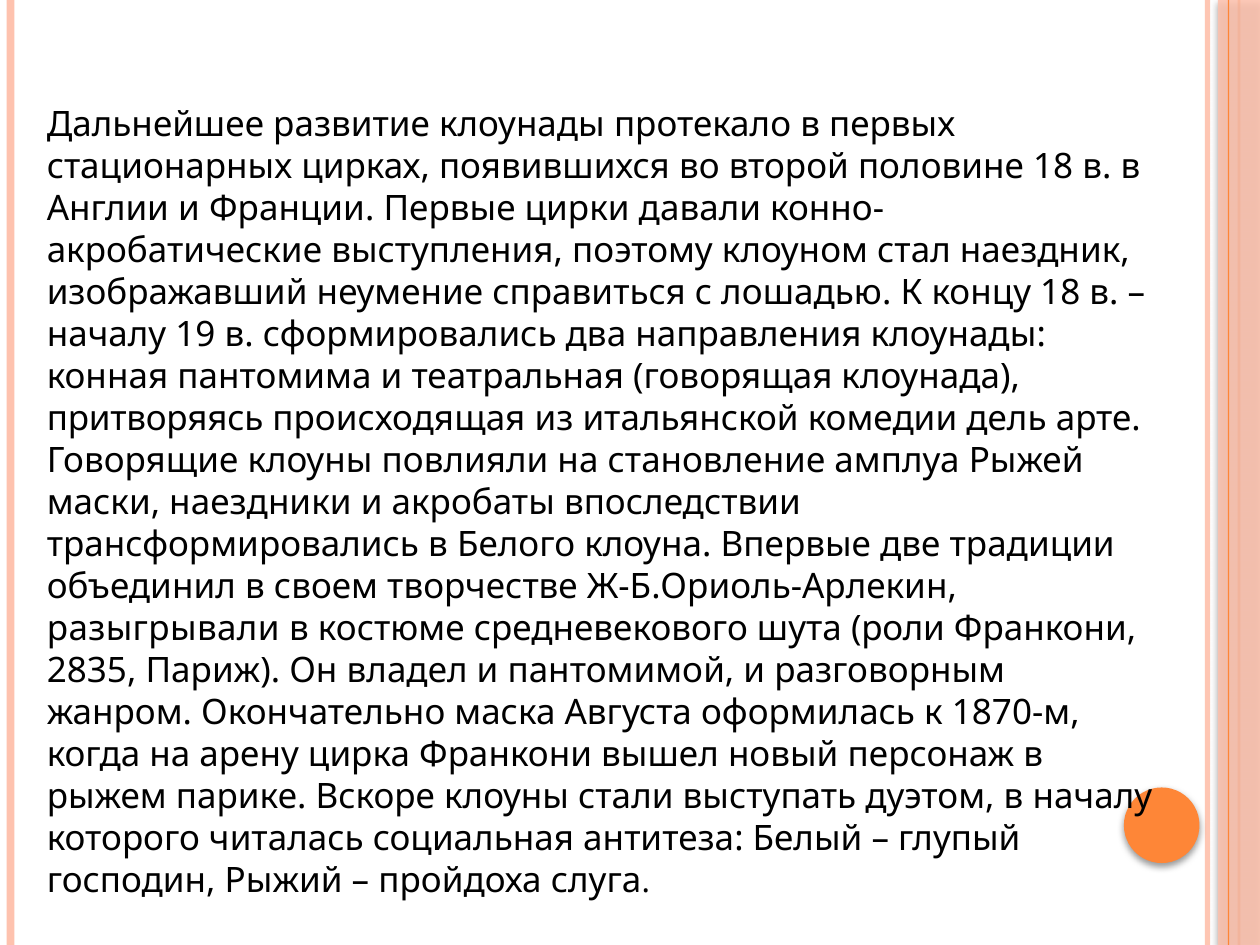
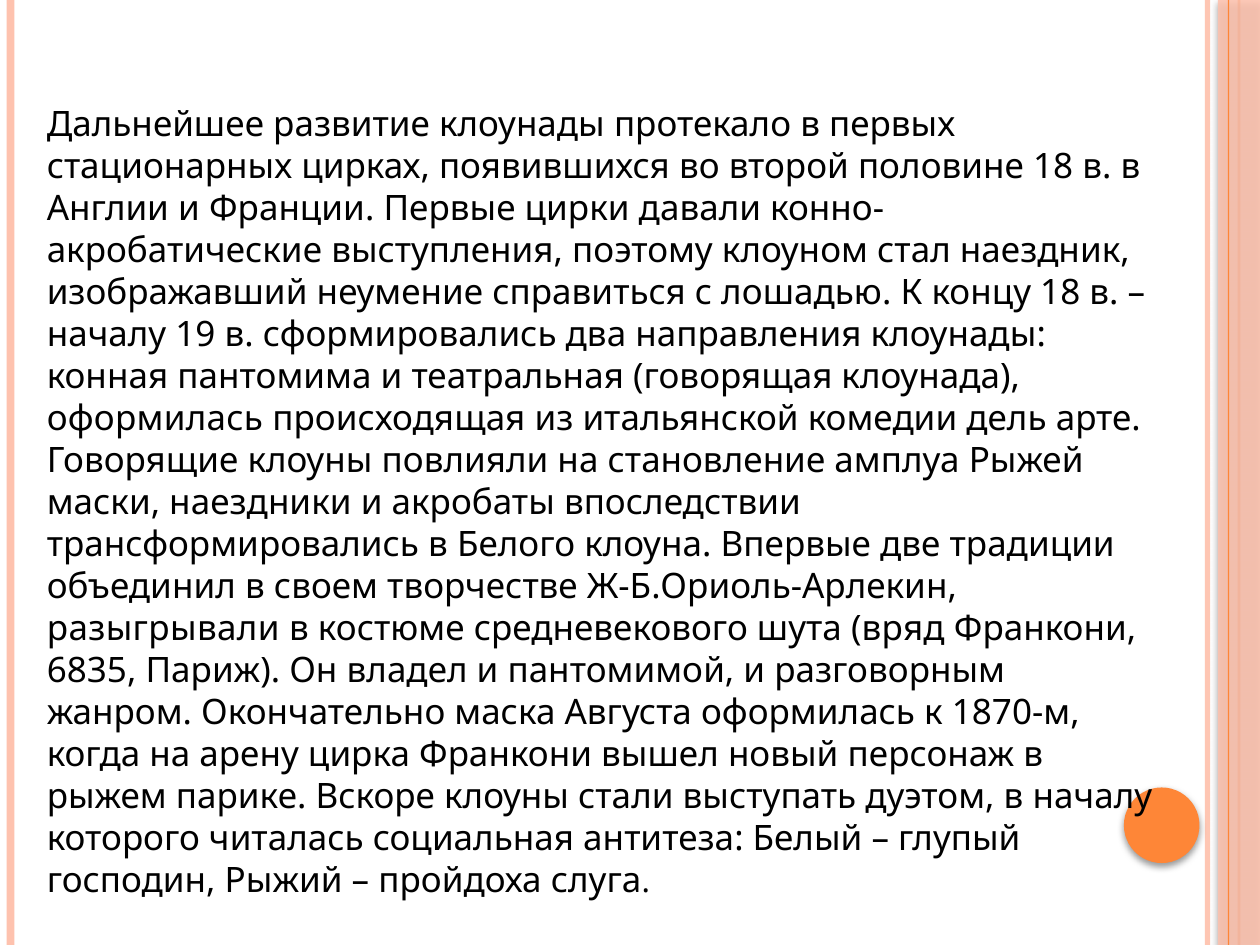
притворяясь: притворяясь -> оформилась (155, 419)
роли: роли -> вряд (898, 629)
2835: 2835 -> 6835 (92, 671)
